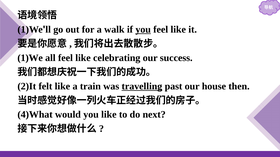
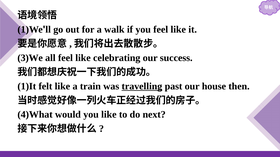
you underline: present -> none (143, 30)
1)We: 1)We -> 3)We (30, 58)
2)It: 2)It -> 1)It (27, 86)
